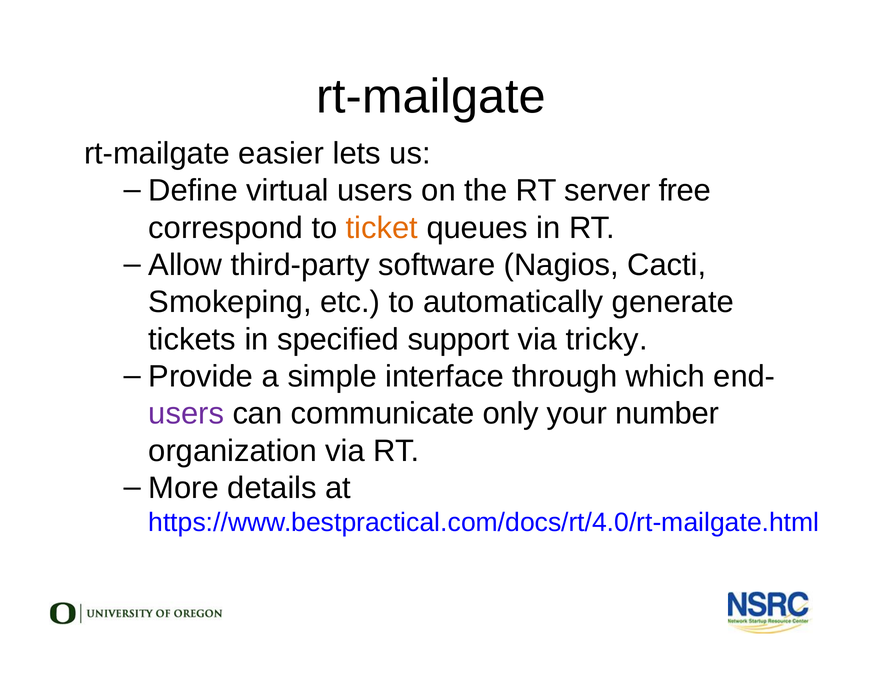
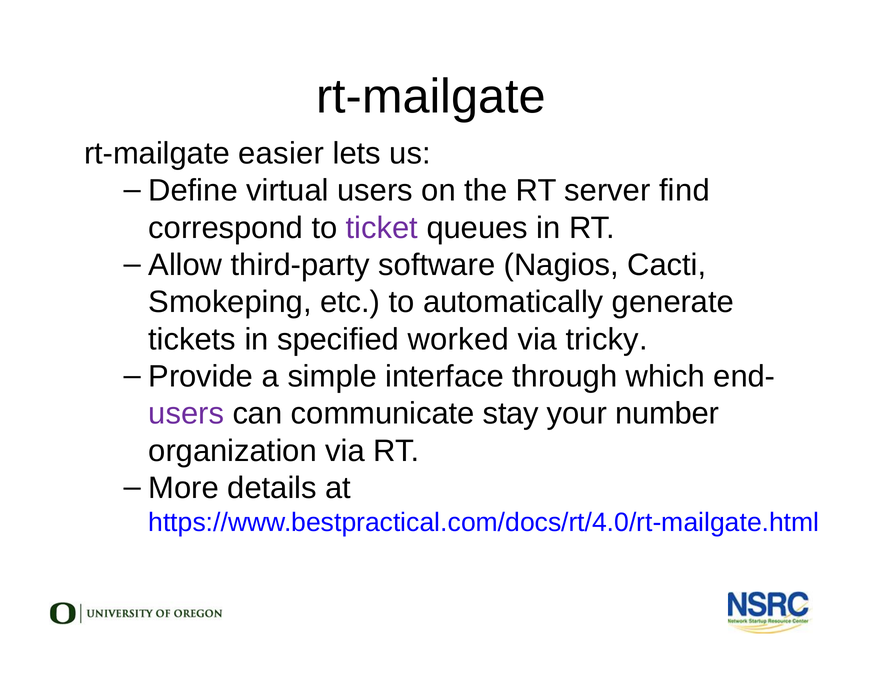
free: free -> find (684, 191)
ticket colour: orange -> purple (382, 228)
support: support -> worked (458, 339)
only: only -> stay (511, 414)
